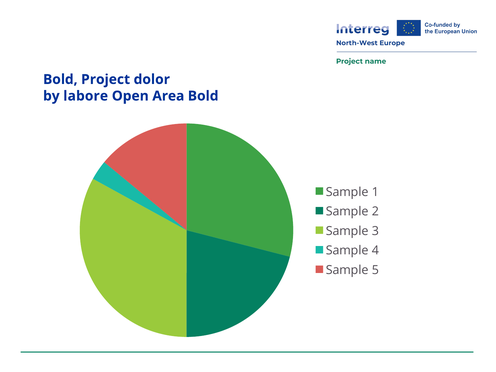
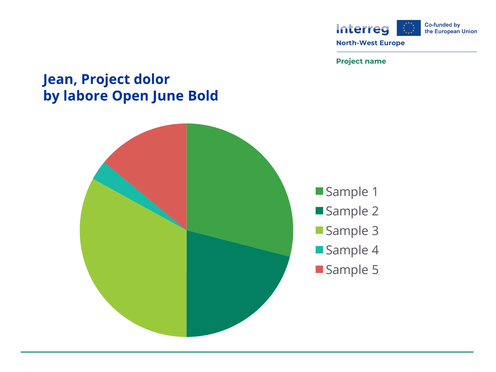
Bold: Bold -> Jean (60, 79)
Area: Area -> June (168, 96)
